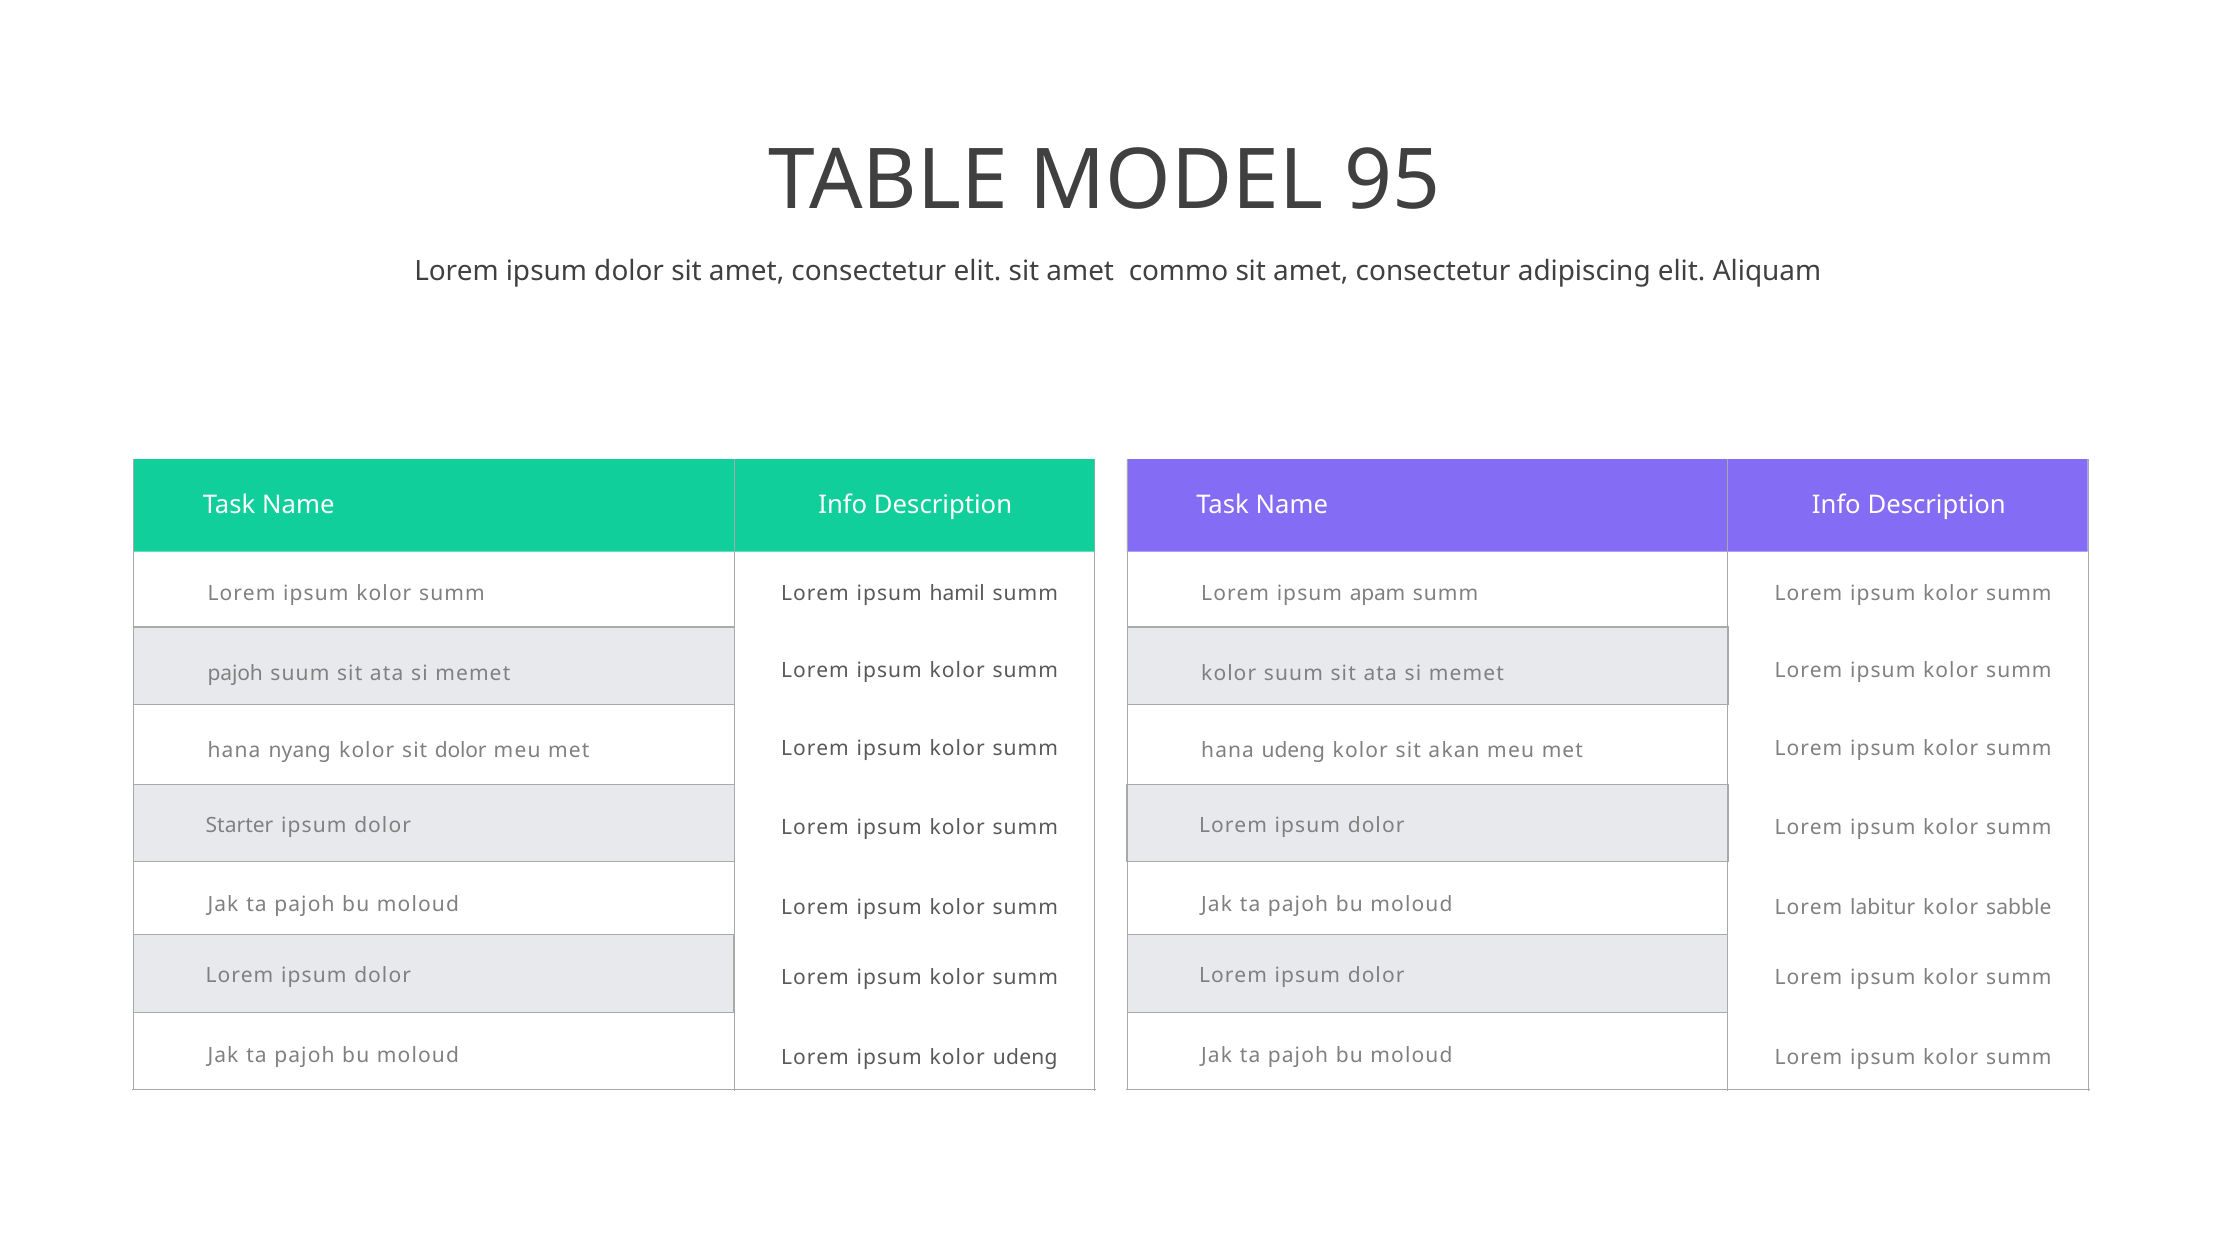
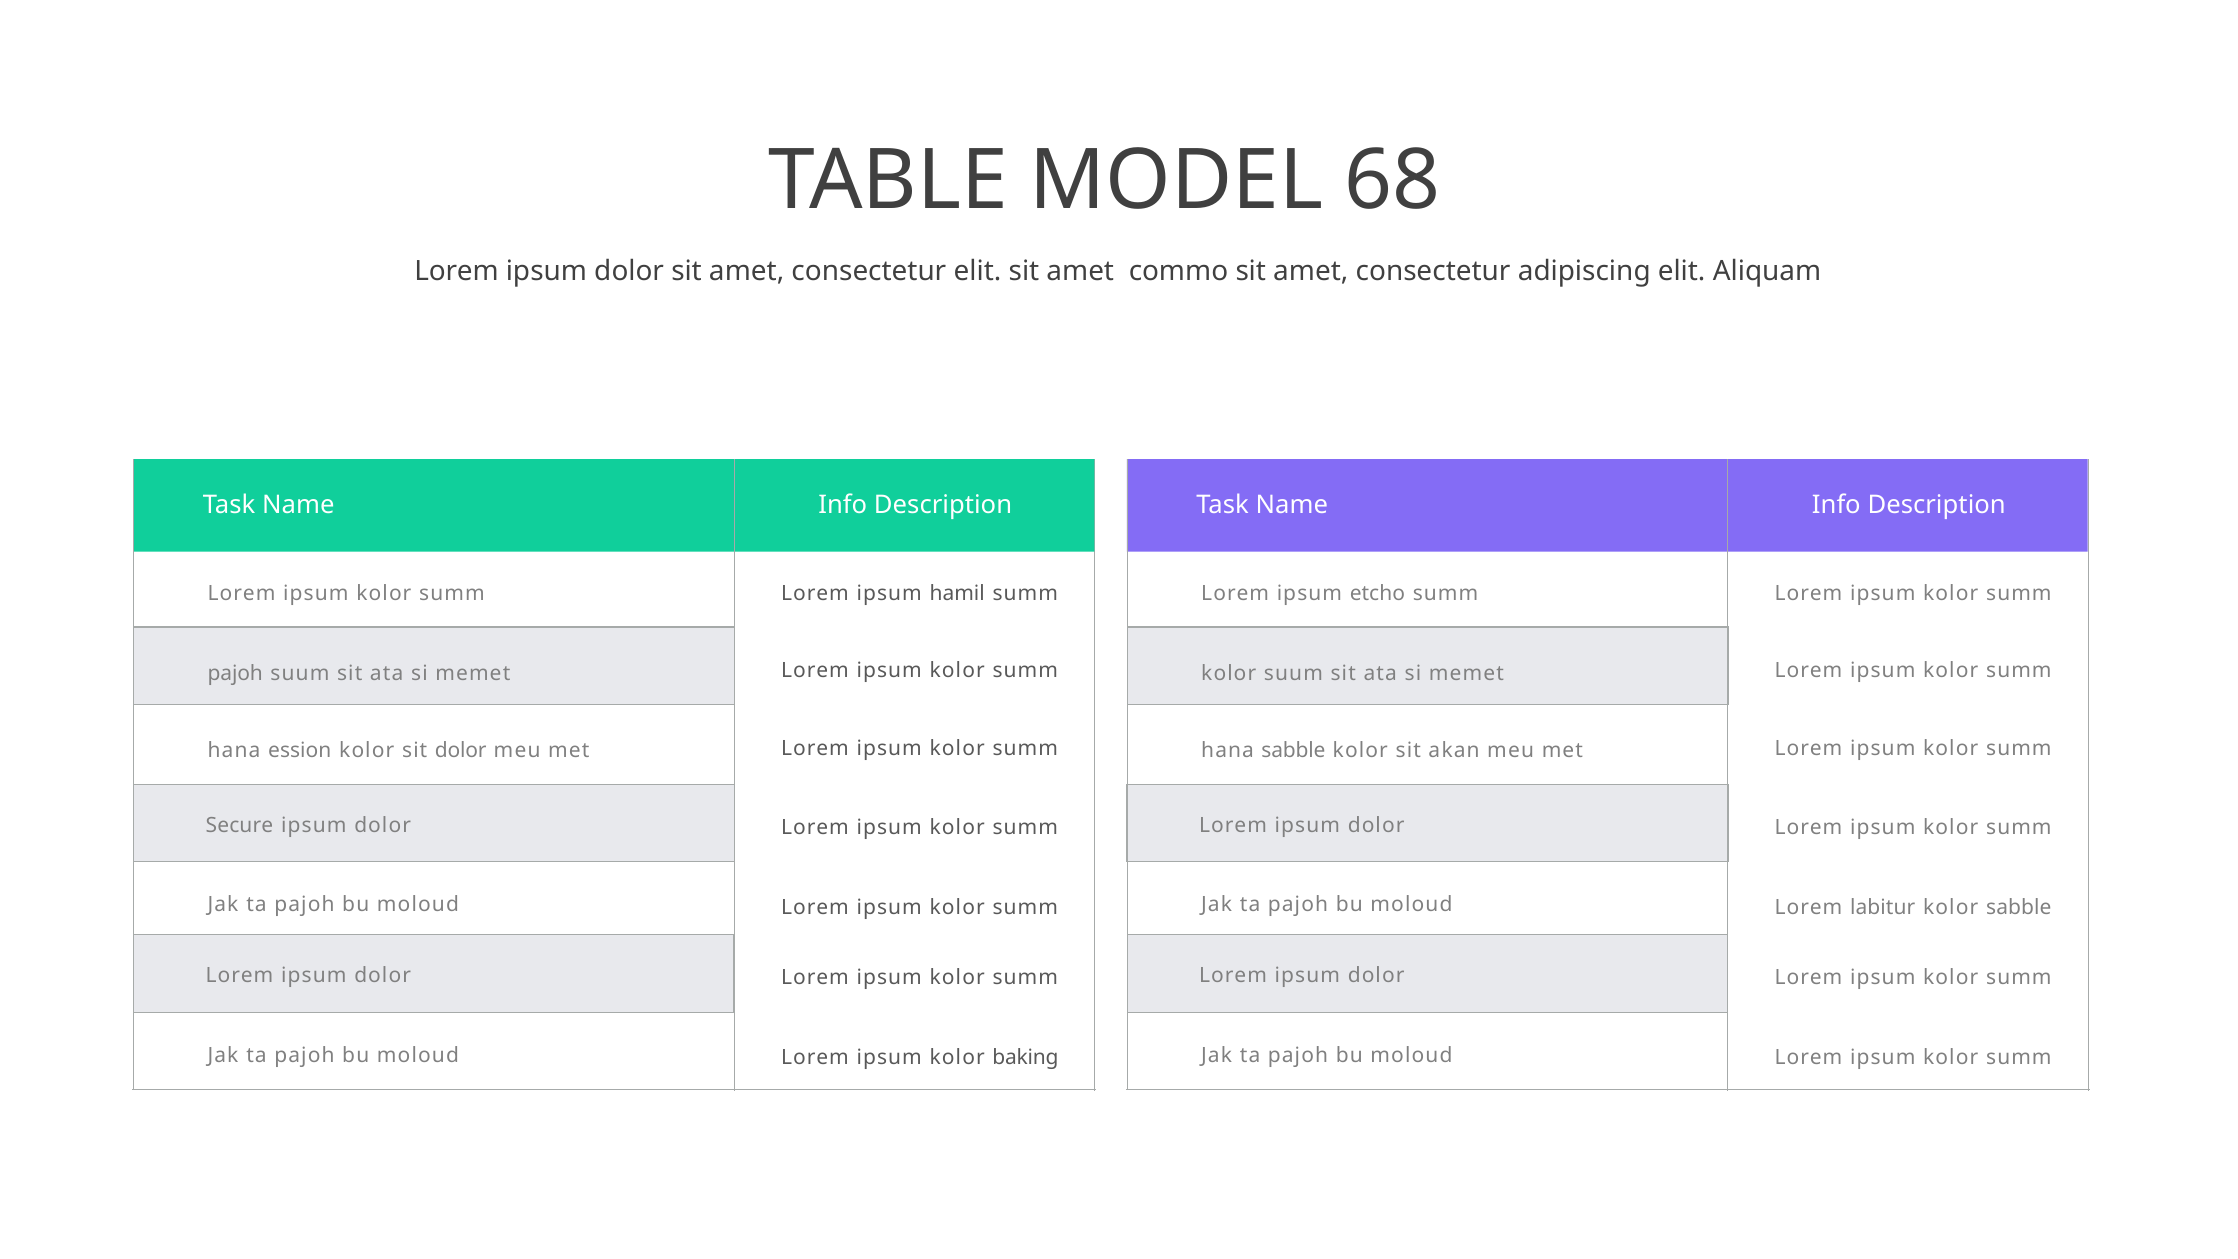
95: 95 -> 68 (1393, 181)
apam: apam -> etcho (1377, 594)
nyang: nyang -> ession (300, 750)
hana udeng: udeng -> sabble (1293, 750)
Starter: Starter -> Secure (239, 825)
kolor udeng: udeng -> baking (1025, 1058)
